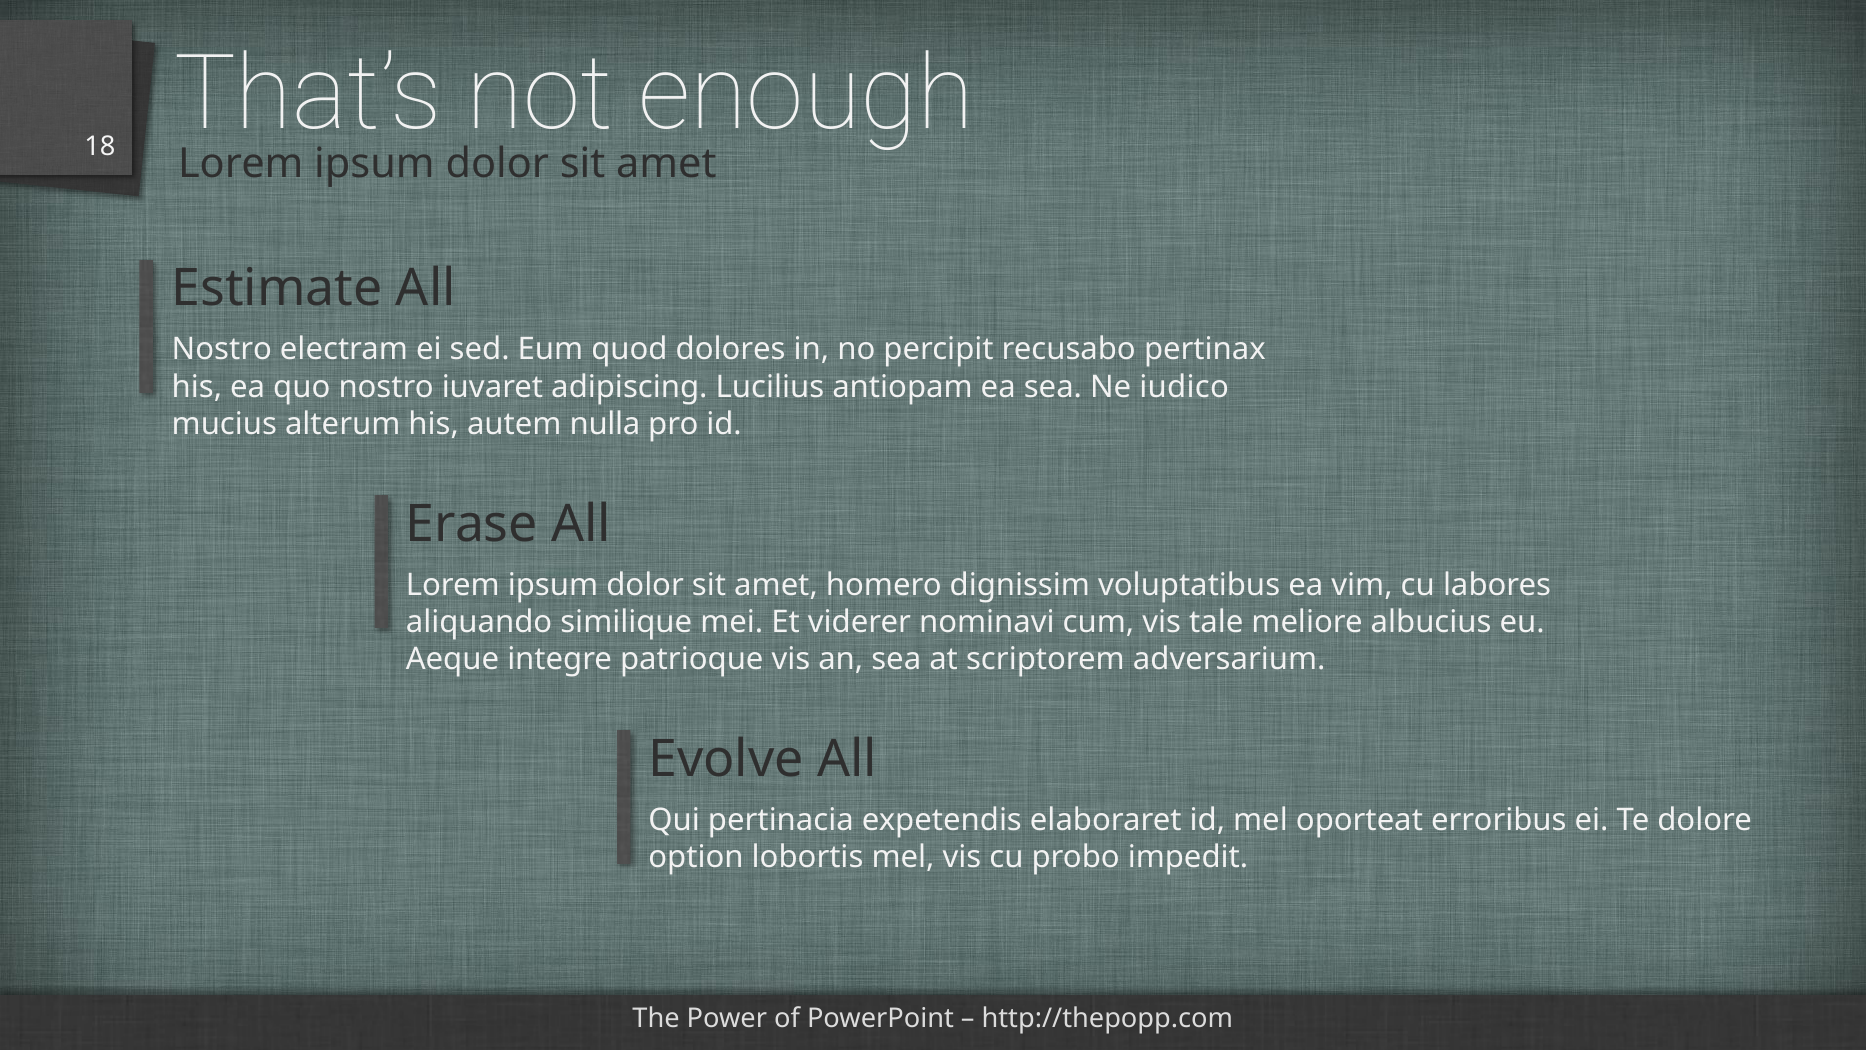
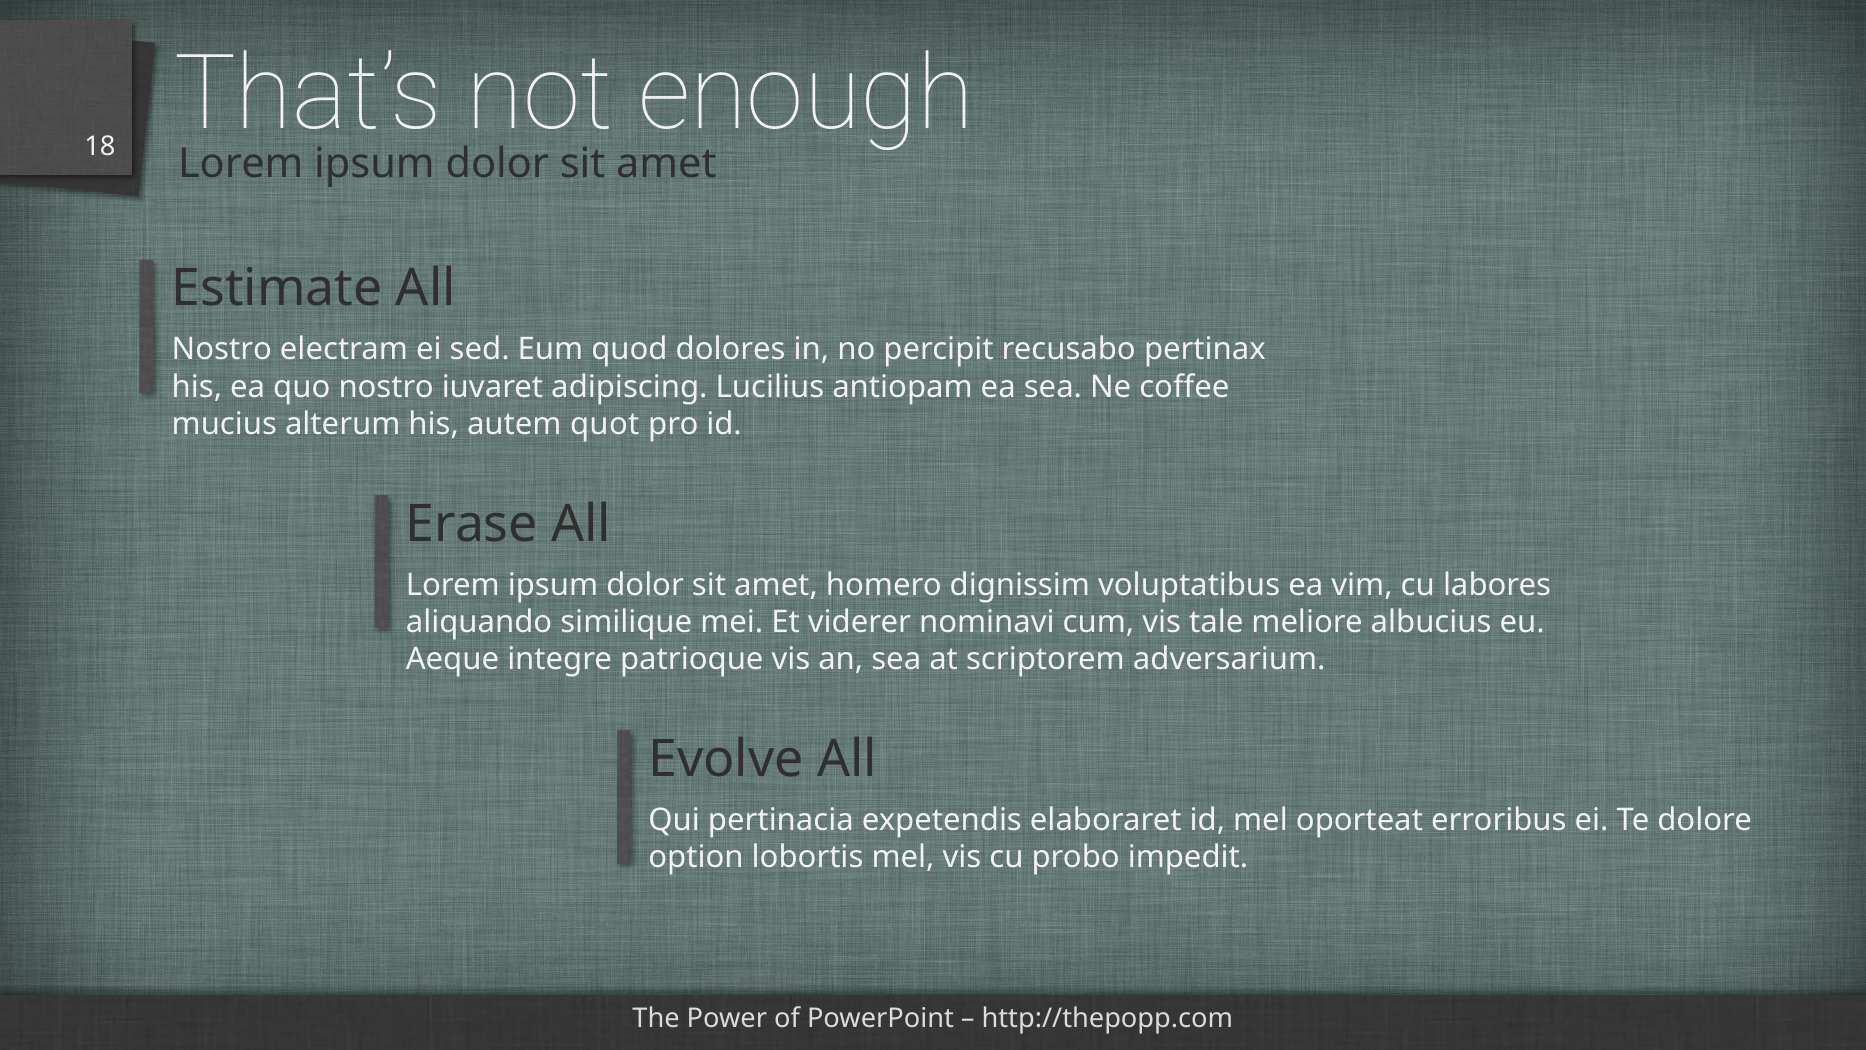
iudico: iudico -> coffee (1184, 387)
nulla: nulla -> quot (605, 424)
